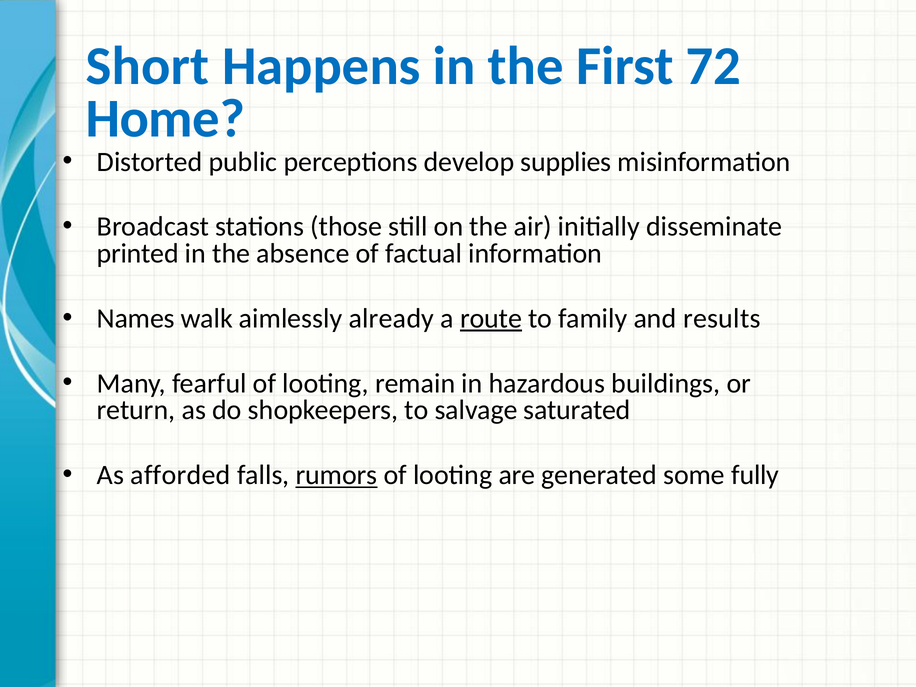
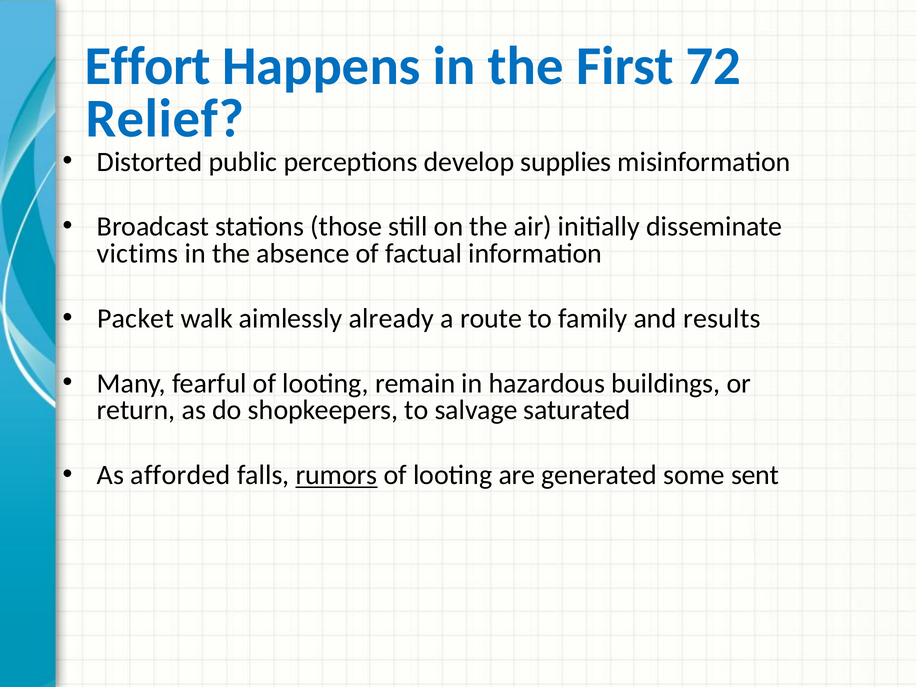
Short: Short -> Effort (148, 66)
Home: Home -> Relief (165, 119)
printed: printed -> victims (138, 254)
Names: Names -> Packet (136, 319)
route underline: present -> none (491, 319)
fully: fully -> sent (755, 475)
